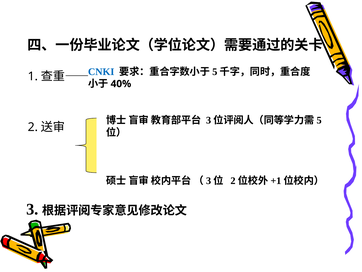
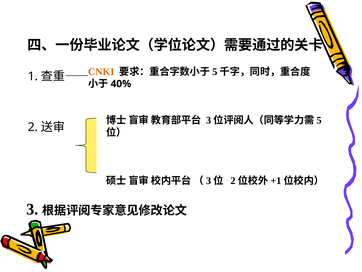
CNKI colour: blue -> orange (101, 72)
